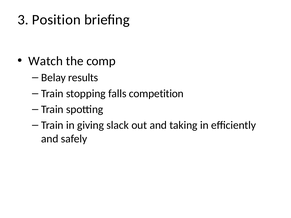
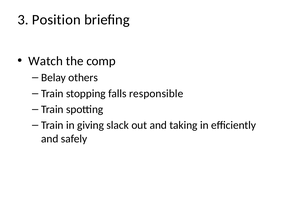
results: results -> others (83, 78)
competition: competition -> responsible (156, 94)
